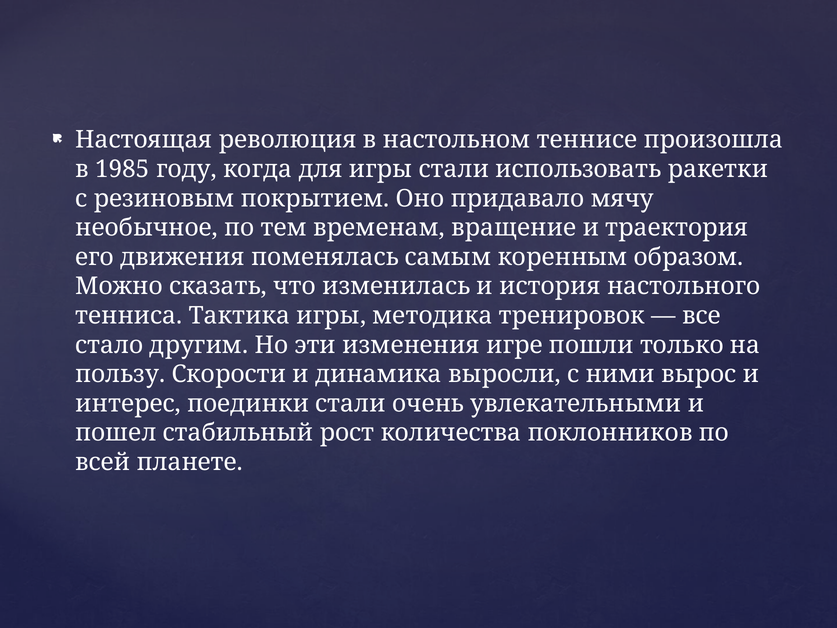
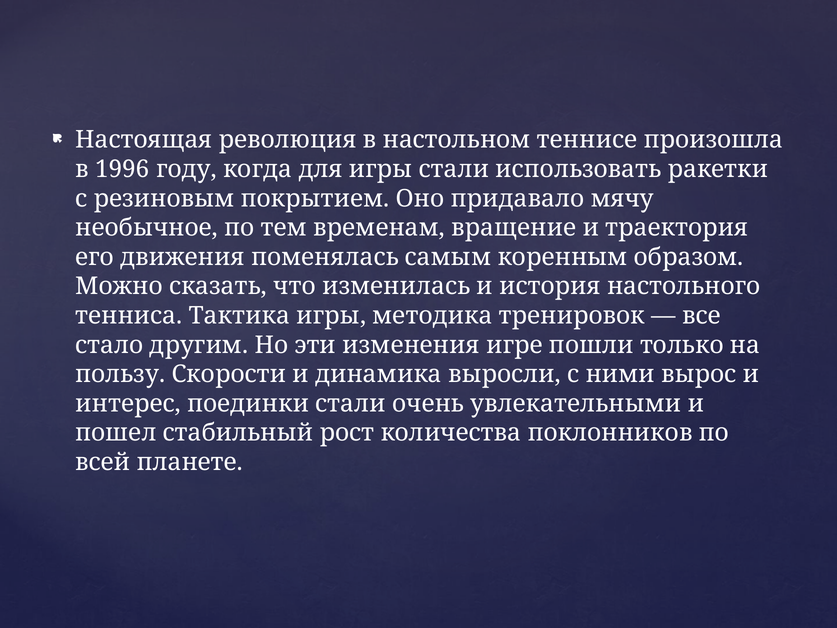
1985: 1985 -> 1996 (122, 169)
